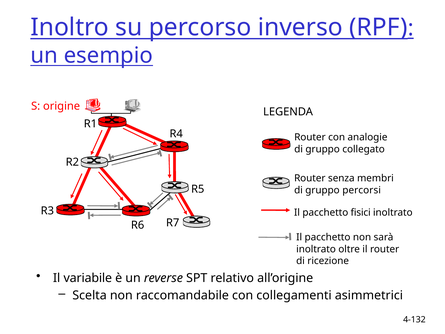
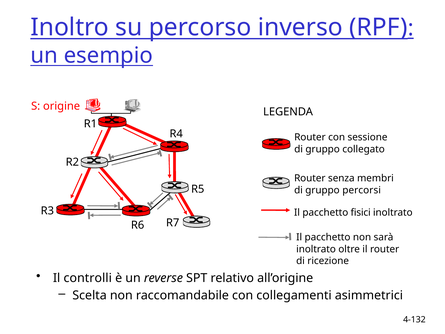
analogie: analogie -> sessione (367, 137)
variabile: variabile -> controlli (88, 278)
